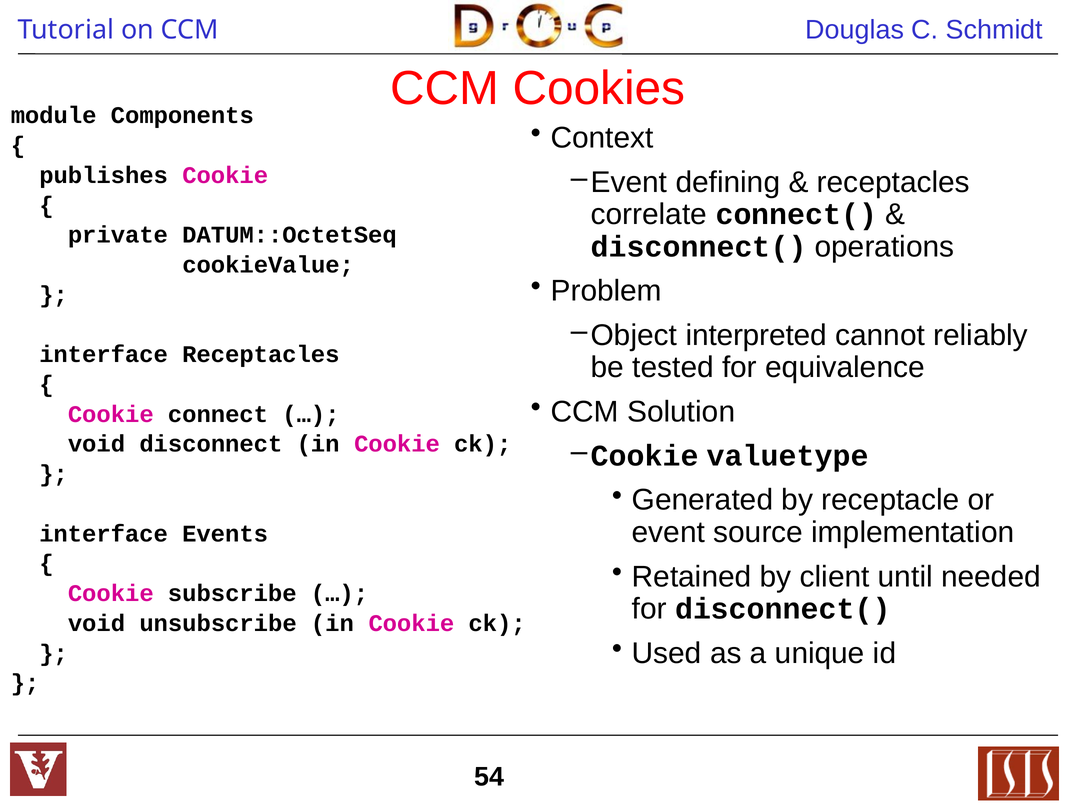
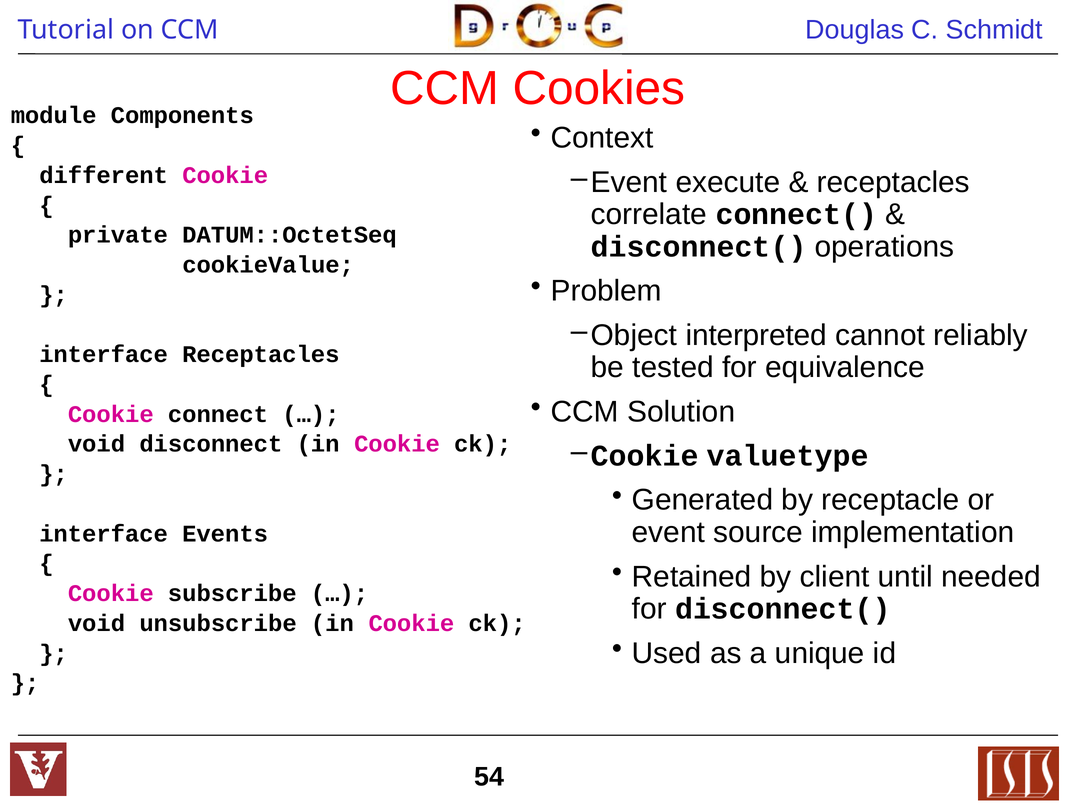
publishes: publishes -> different (104, 175)
defining: defining -> execute (728, 182)
